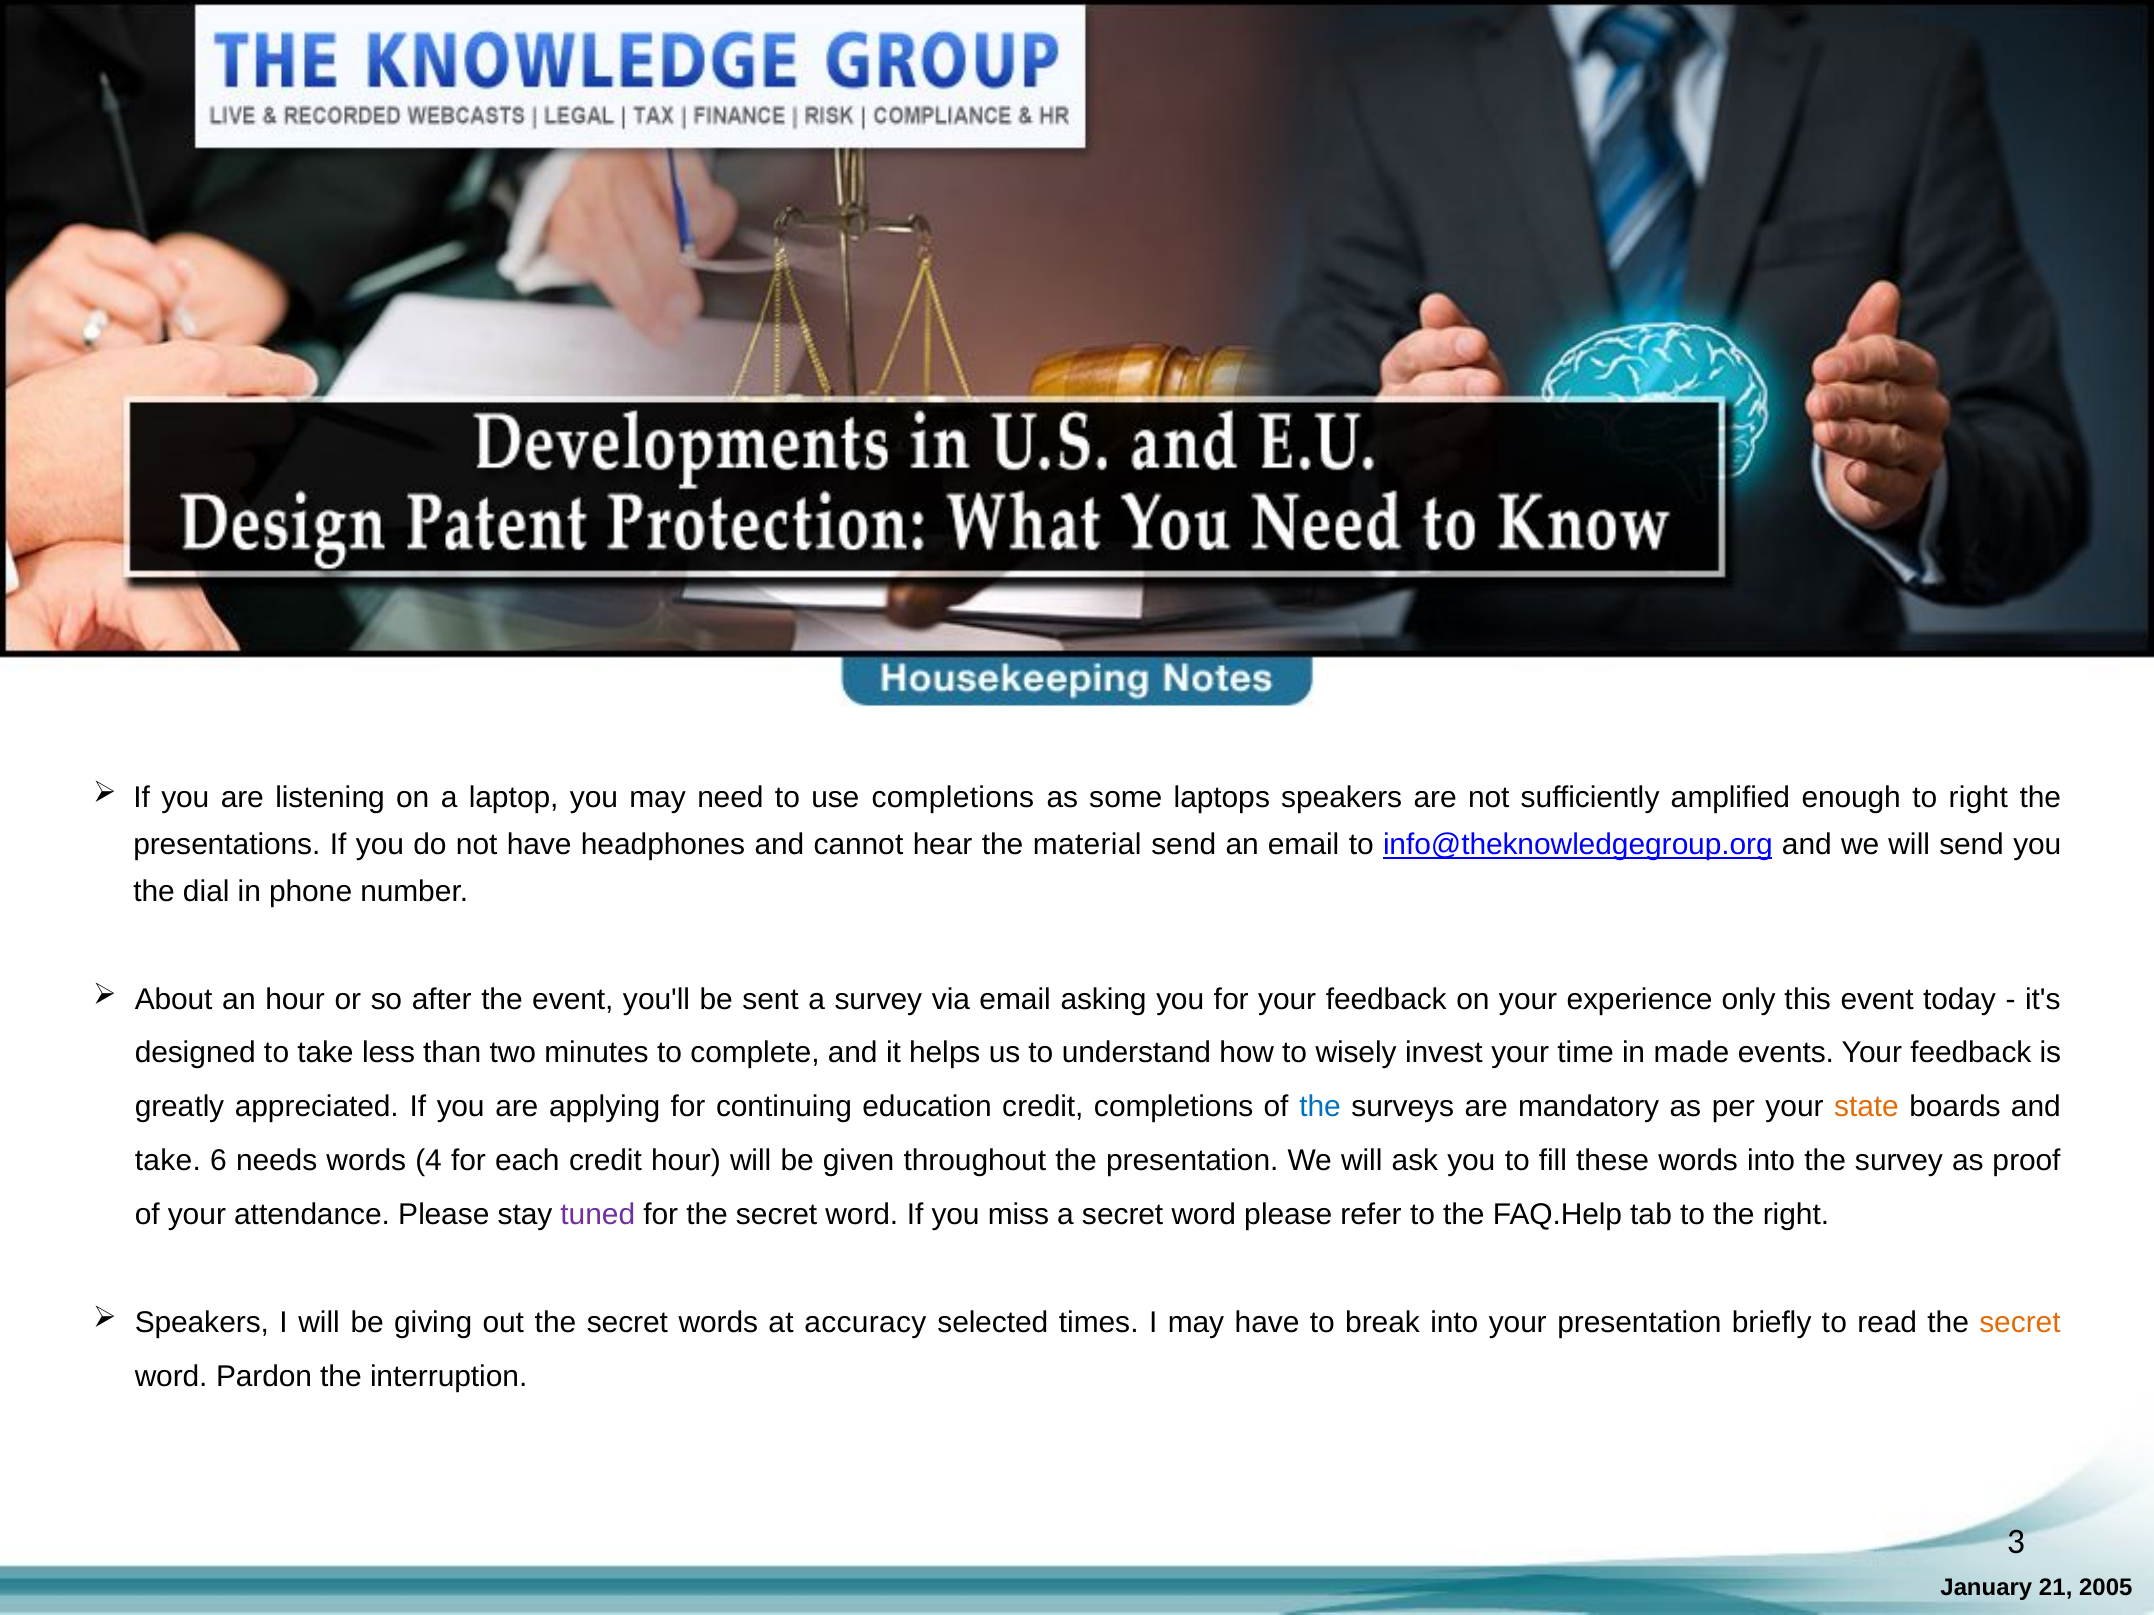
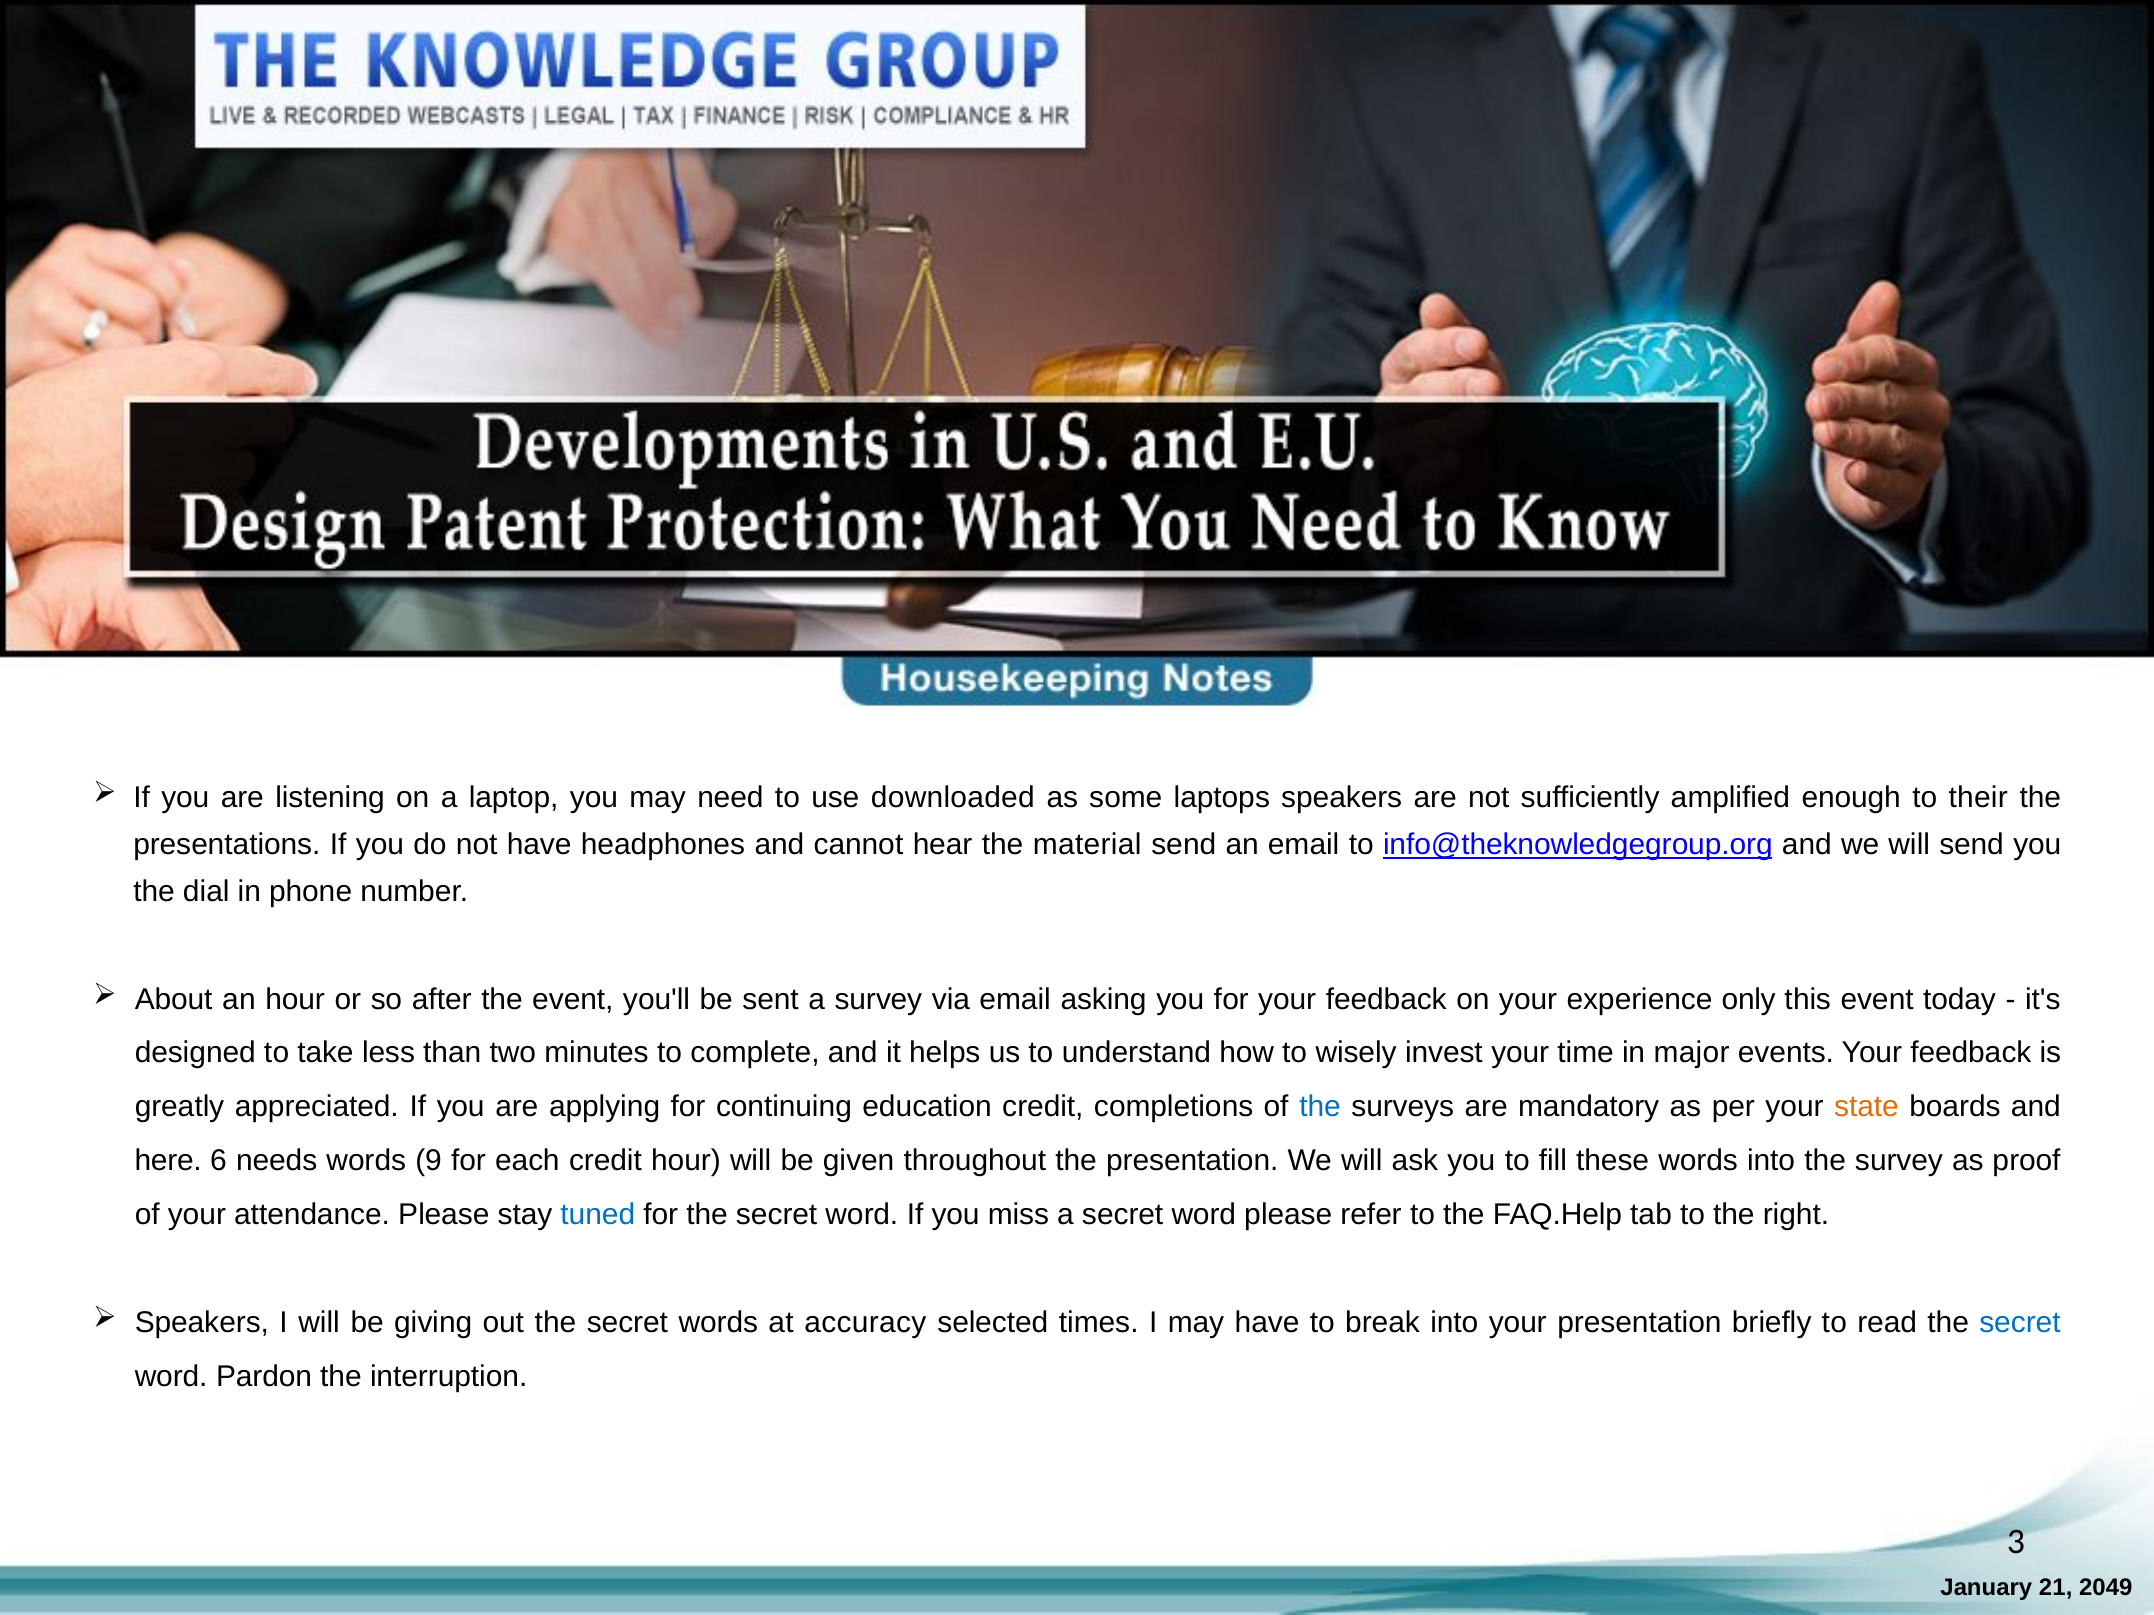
use completions: completions -> downloaded (953, 798)
to right: right -> their (1978, 798)
made: made -> major (1692, 1053)
take: take -> here (168, 1161)
4: 4 -> 9 (429, 1161)
tuned colour: purple -> blue (598, 1215)
secret colour: orange -> blue (2020, 1323)
2005: 2005 -> 2049 (2106, 1588)
